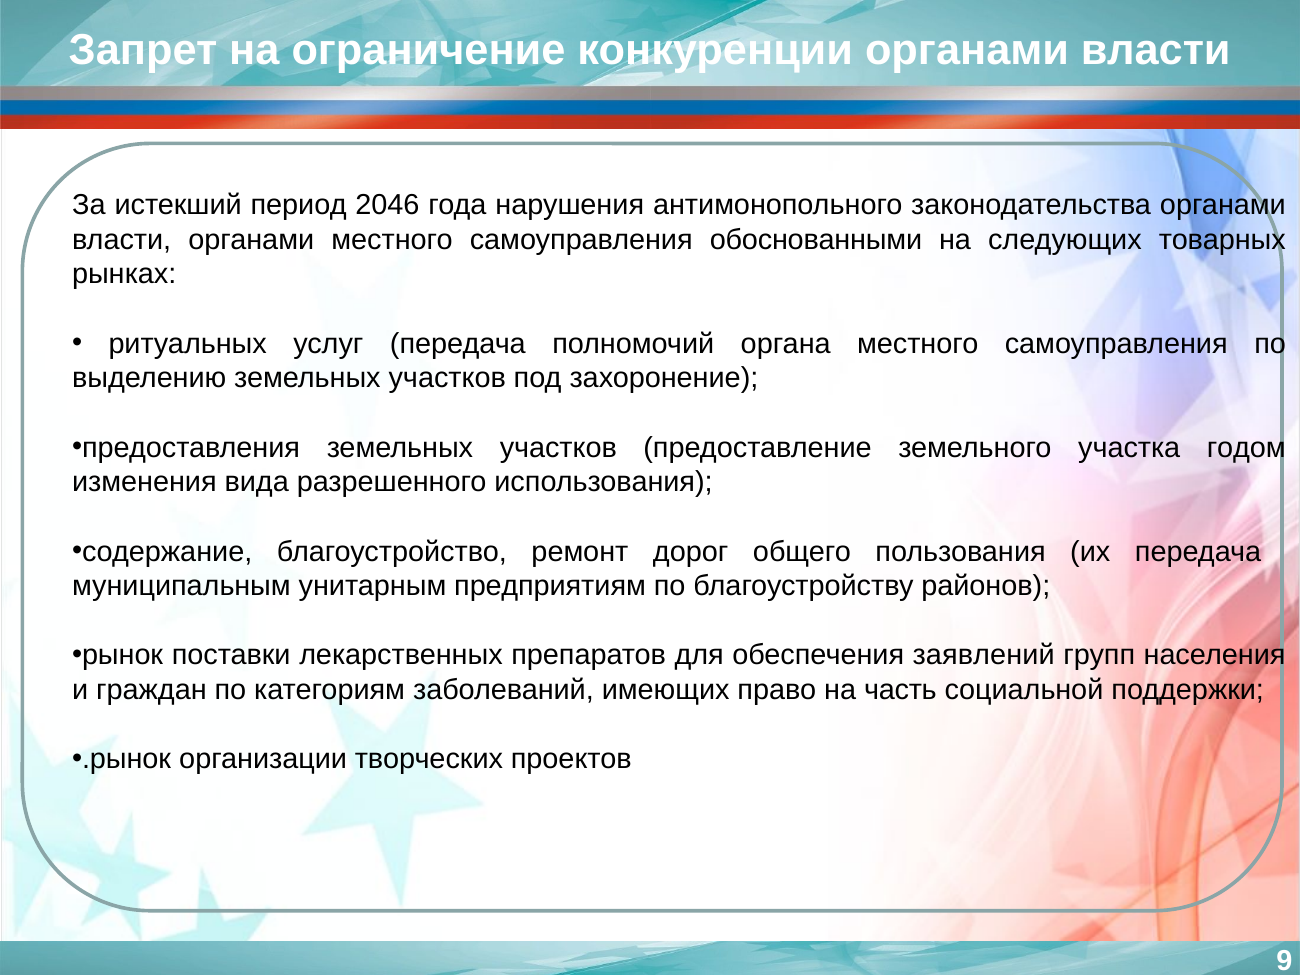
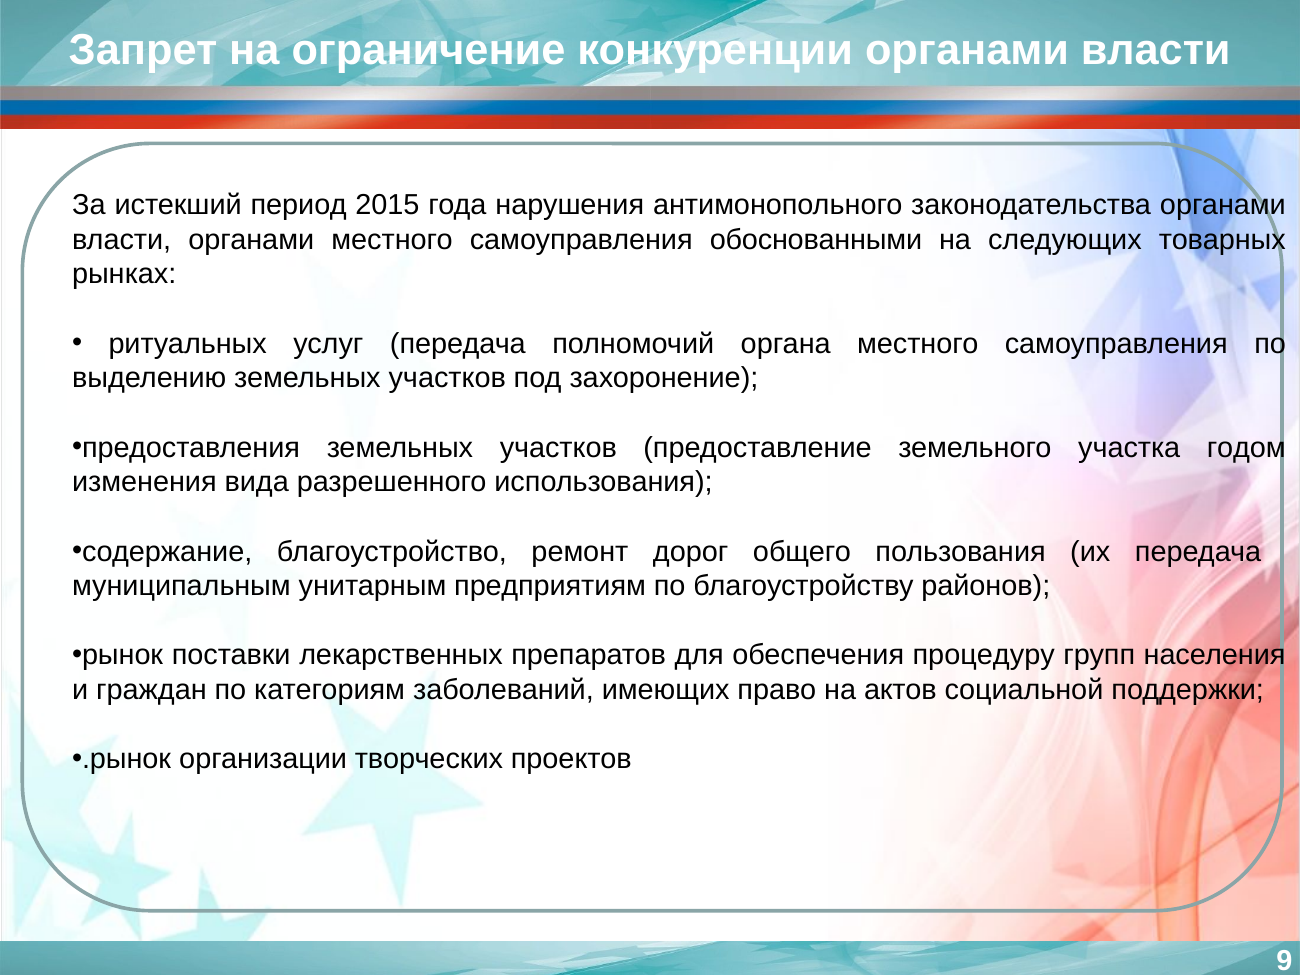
2046: 2046 -> 2015 (387, 205)
заявлений: заявлений -> процедуру (984, 655)
часть: часть -> актов (900, 690)
